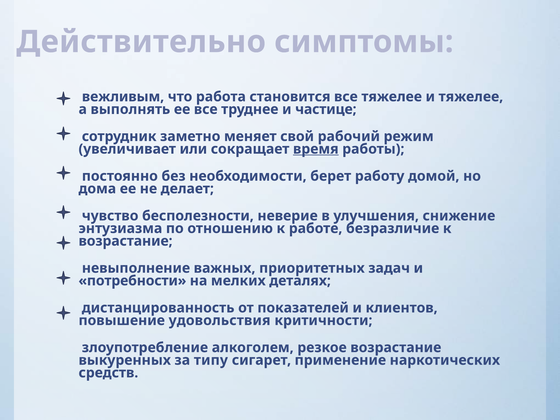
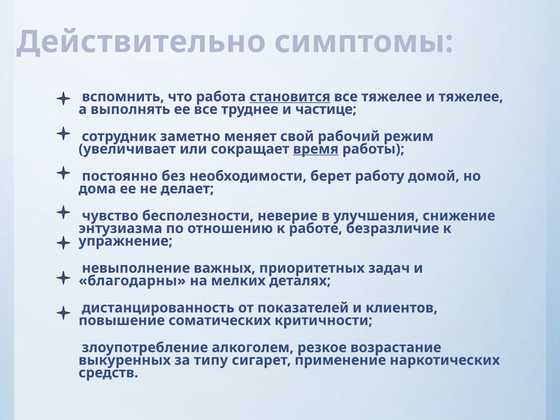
вежливым: вежливым -> вспомнить (123, 97)
становится underline: none -> present (290, 97)
возрастание: возрастание -> упражнение (126, 241)
потребности: потребности -> благодарны (132, 281)
удовольствия: удовольствия -> соматических (220, 320)
